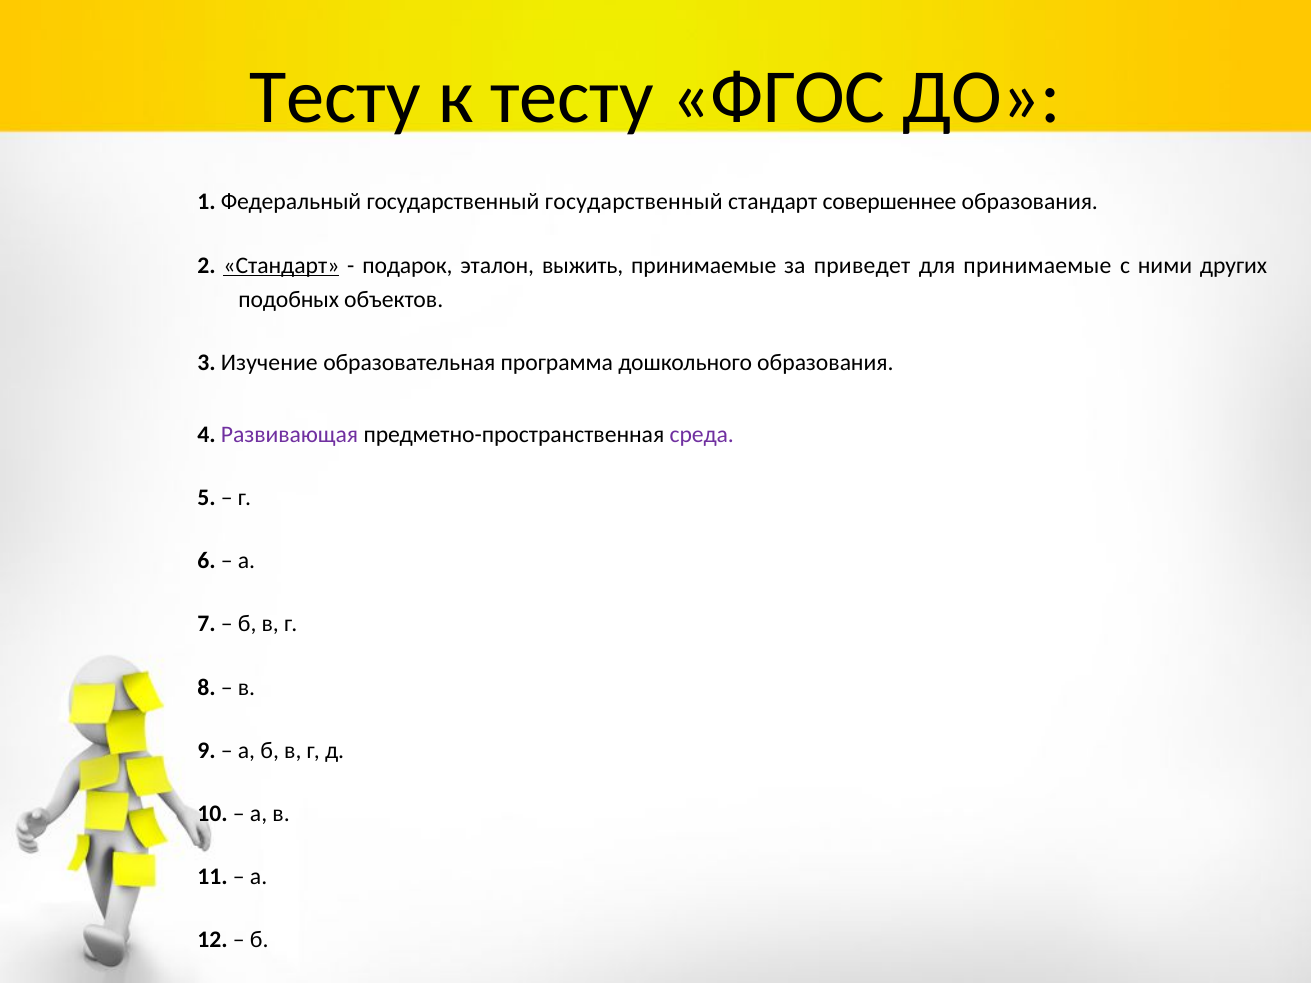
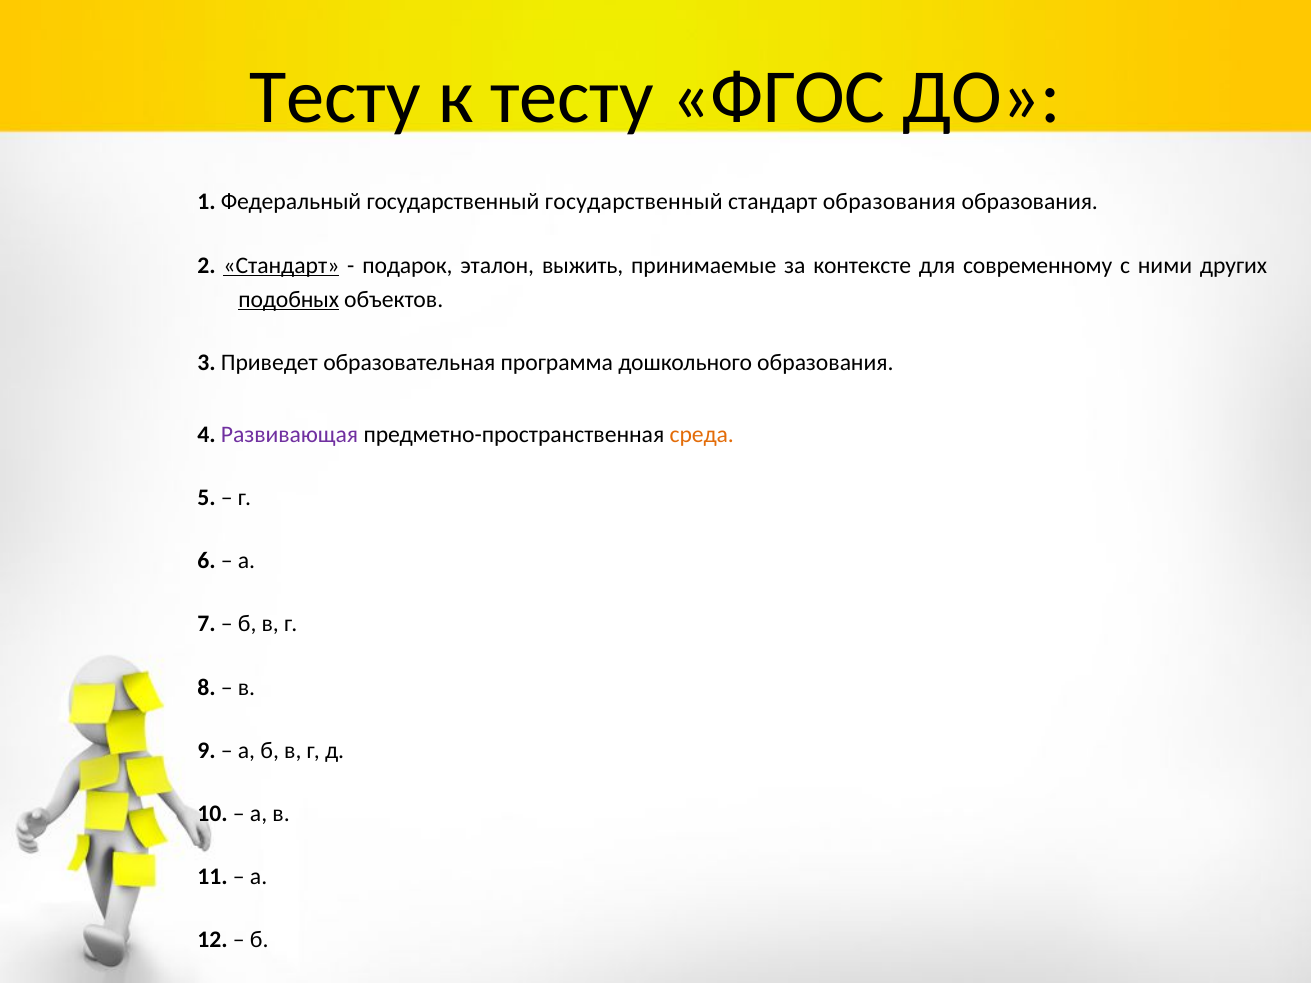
стандарт совершеннее: совершеннее -> образования (889, 202)
приведет: приведет -> контексте (862, 265)
для принимаемые: принимаемые -> современному (1038, 265)
подобных underline: none -> present (289, 300)
Изучение: Изучение -> Приведет (269, 363)
среда colour: purple -> orange (702, 435)
